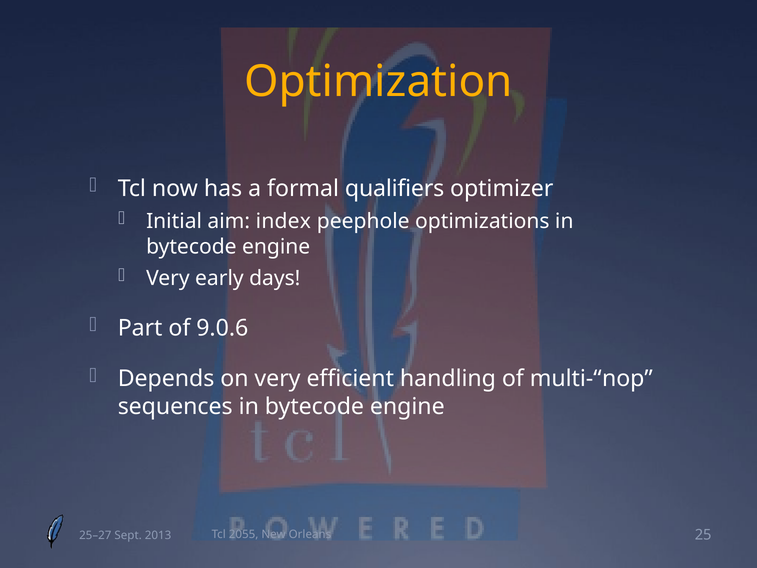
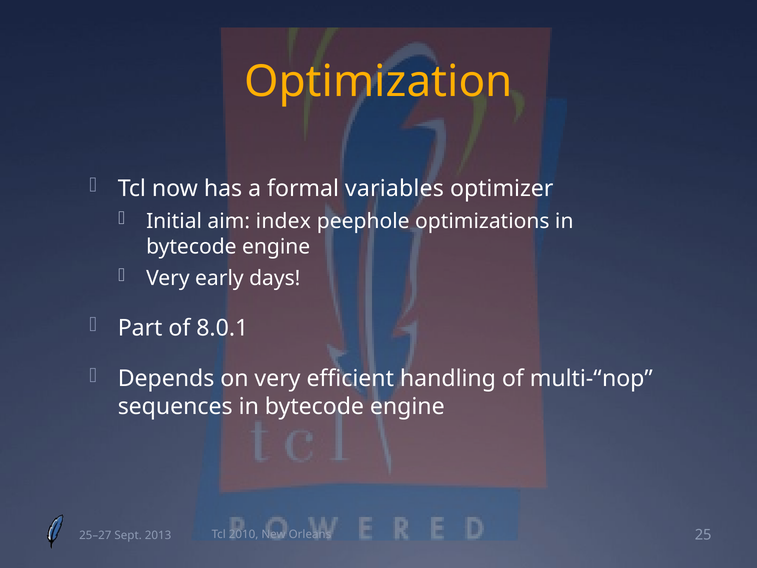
qualifiers: qualifiers -> variables (394, 189)
9.0.6: 9.0.6 -> 8.0.1 (222, 328)
2055: 2055 -> 2010 (244, 534)
